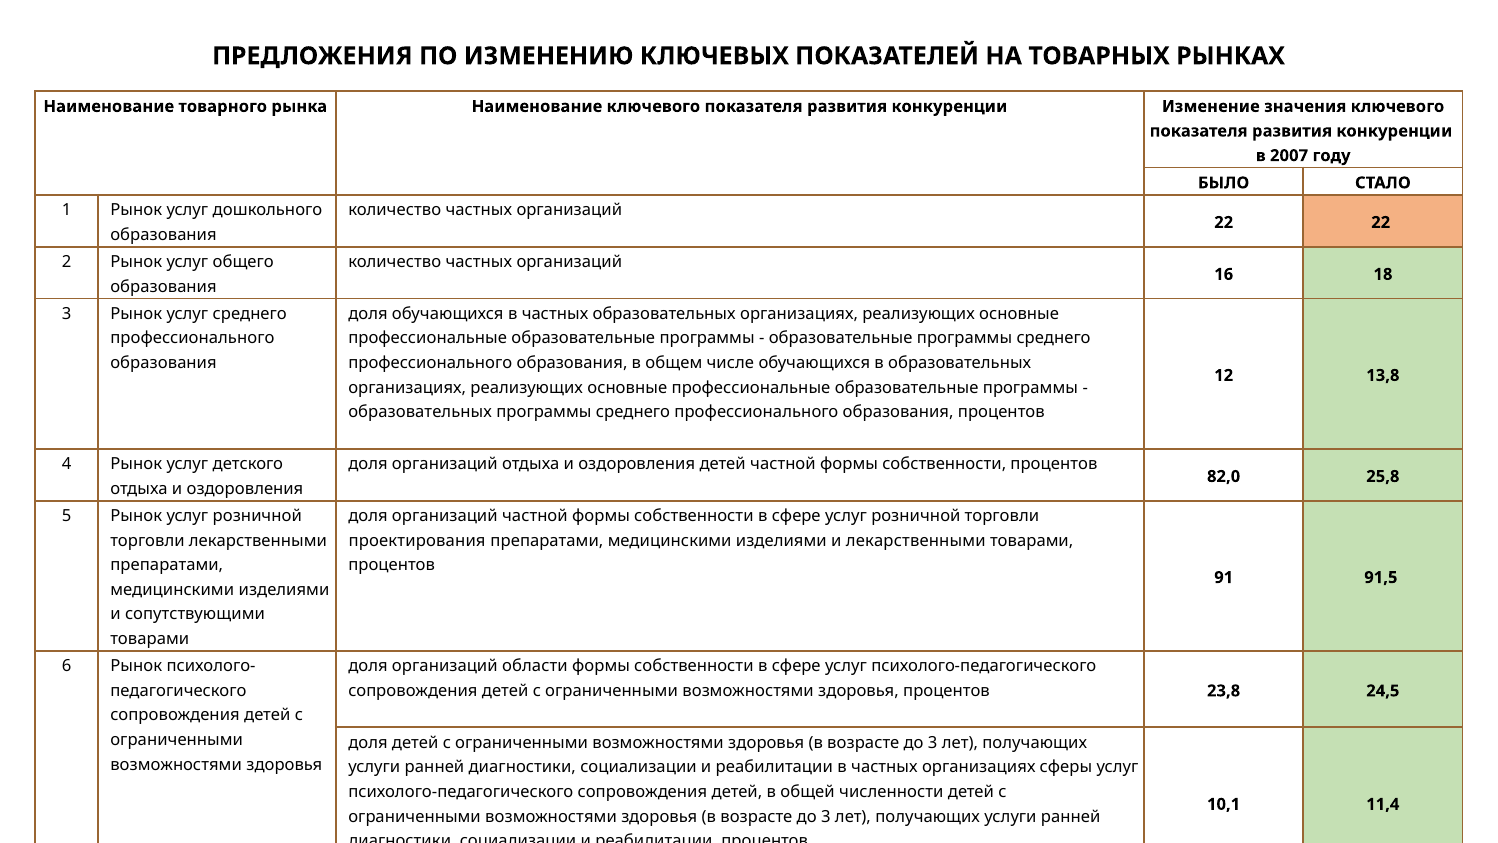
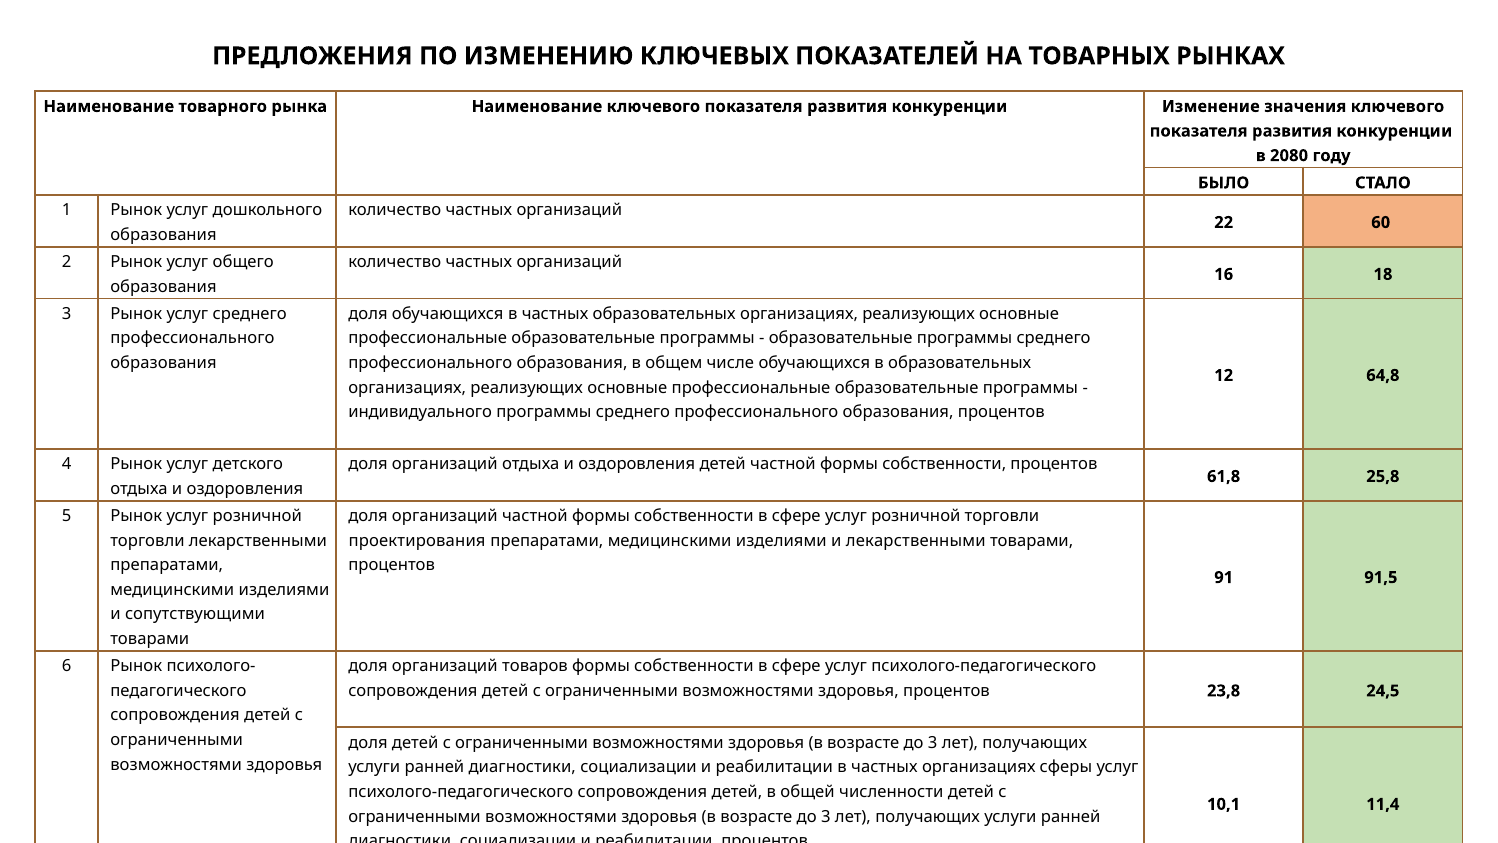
2007: 2007 -> 2080 (1289, 156)
22 22: 22 -> 60 (1381, 222)
13,8: 13,8 -> 64,8 (1383, 375)
образовательных: образовательных -> индивидуального (420, 412)
82,0: 82,0 -> 61,8 (1224, 476)
области: области -> товаров (535, 666)
